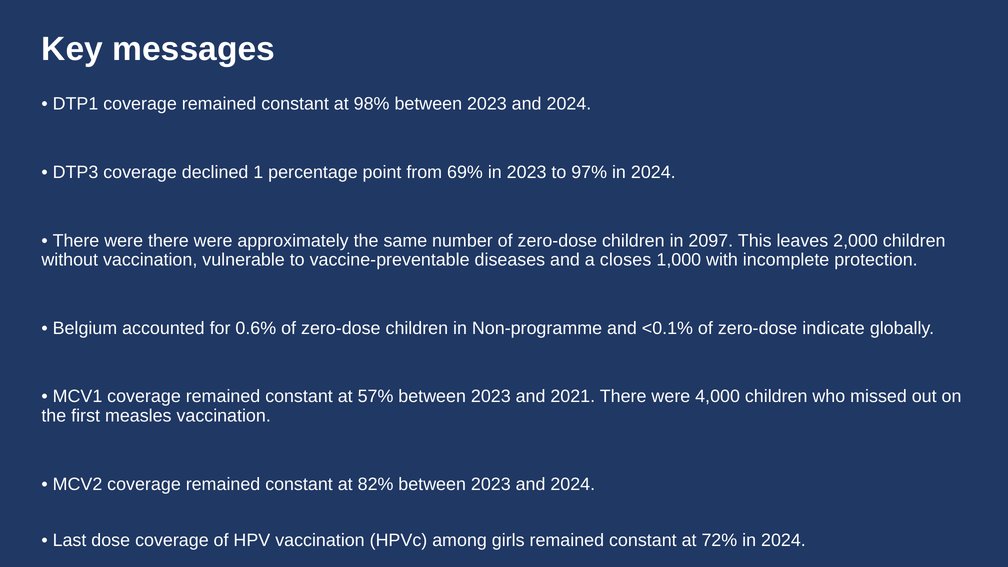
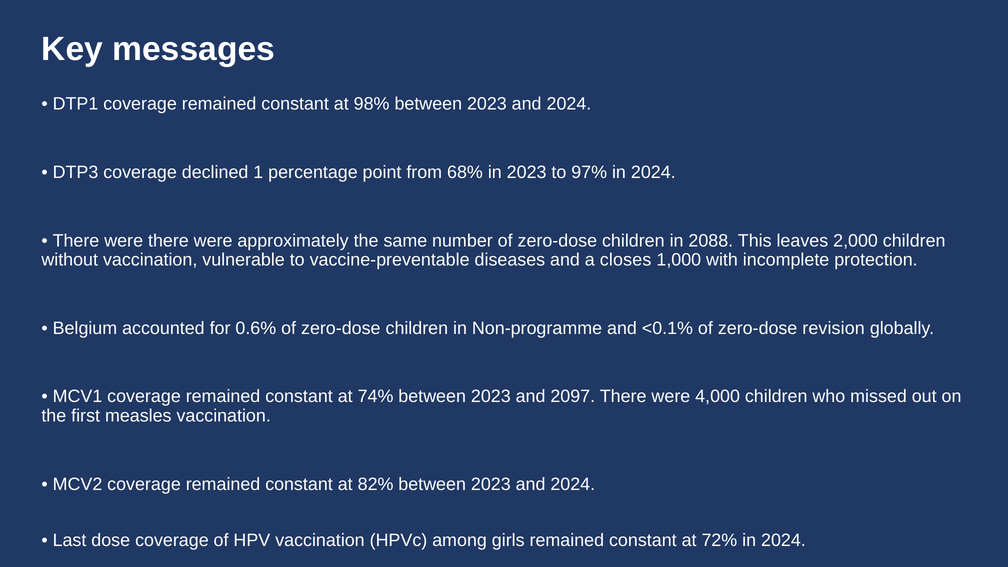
69%: 69% -> 68% (465, 172)
2097: 2097 -> 2088 (711, 241)
indicate: indicate -> revision (834, 328)
57%: 57% -> 74% (376, 397)
2021: 2021 -> 2097 (573, 397)
